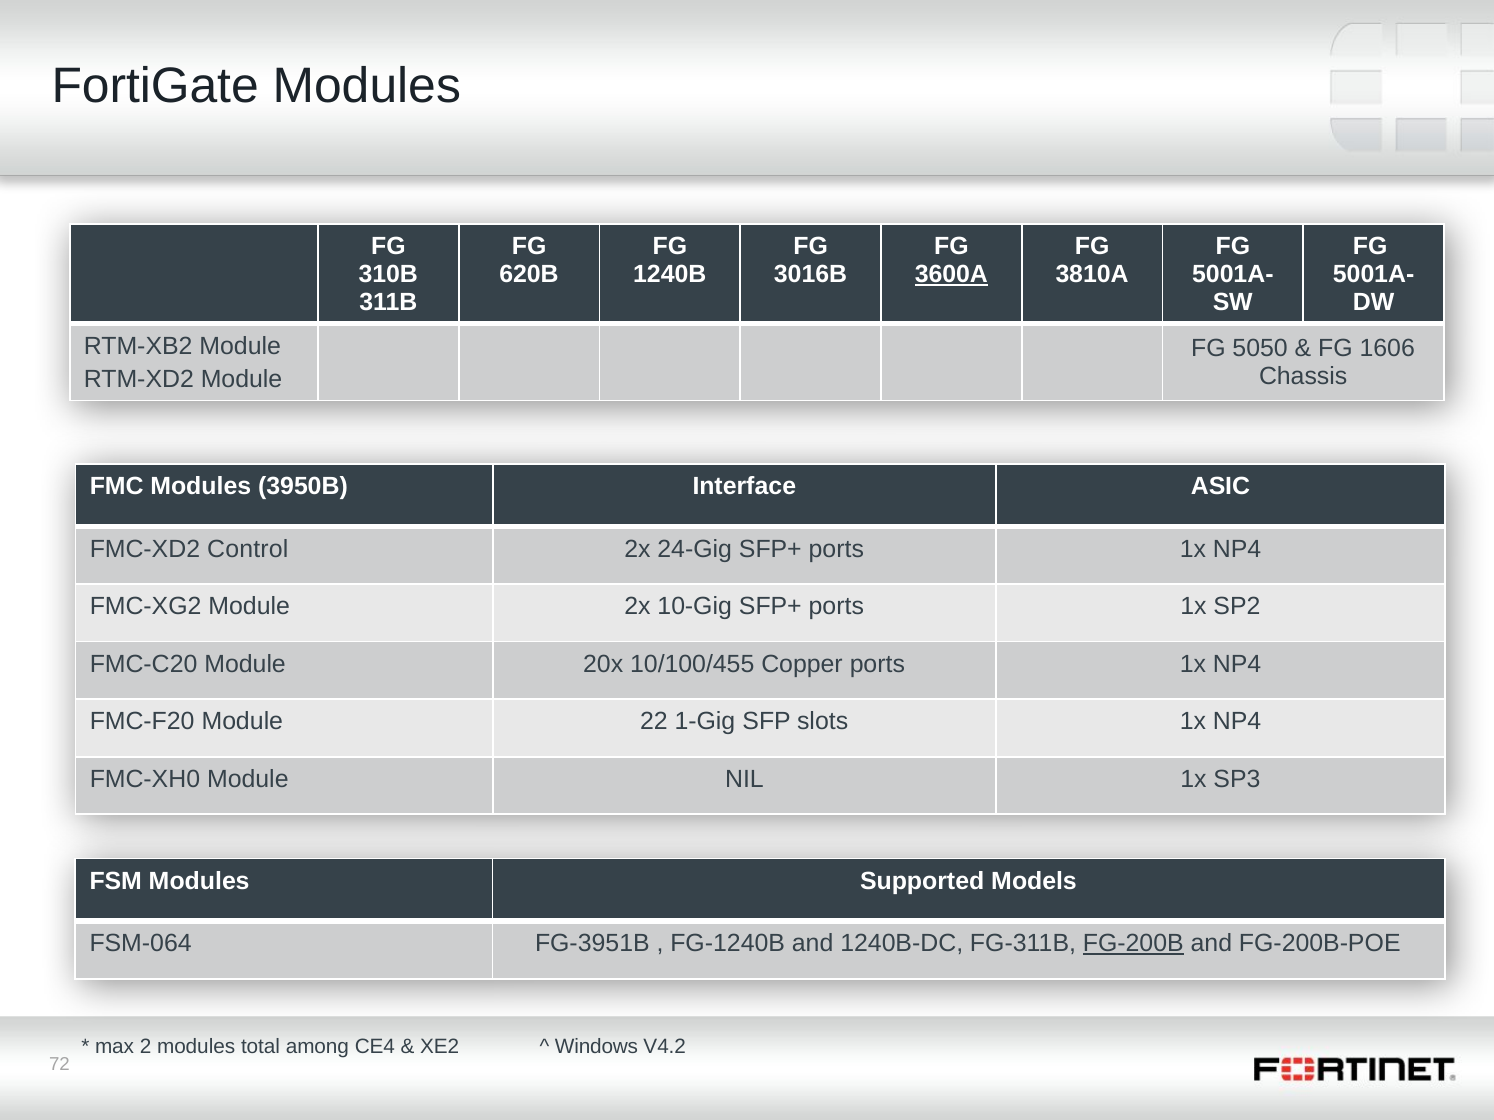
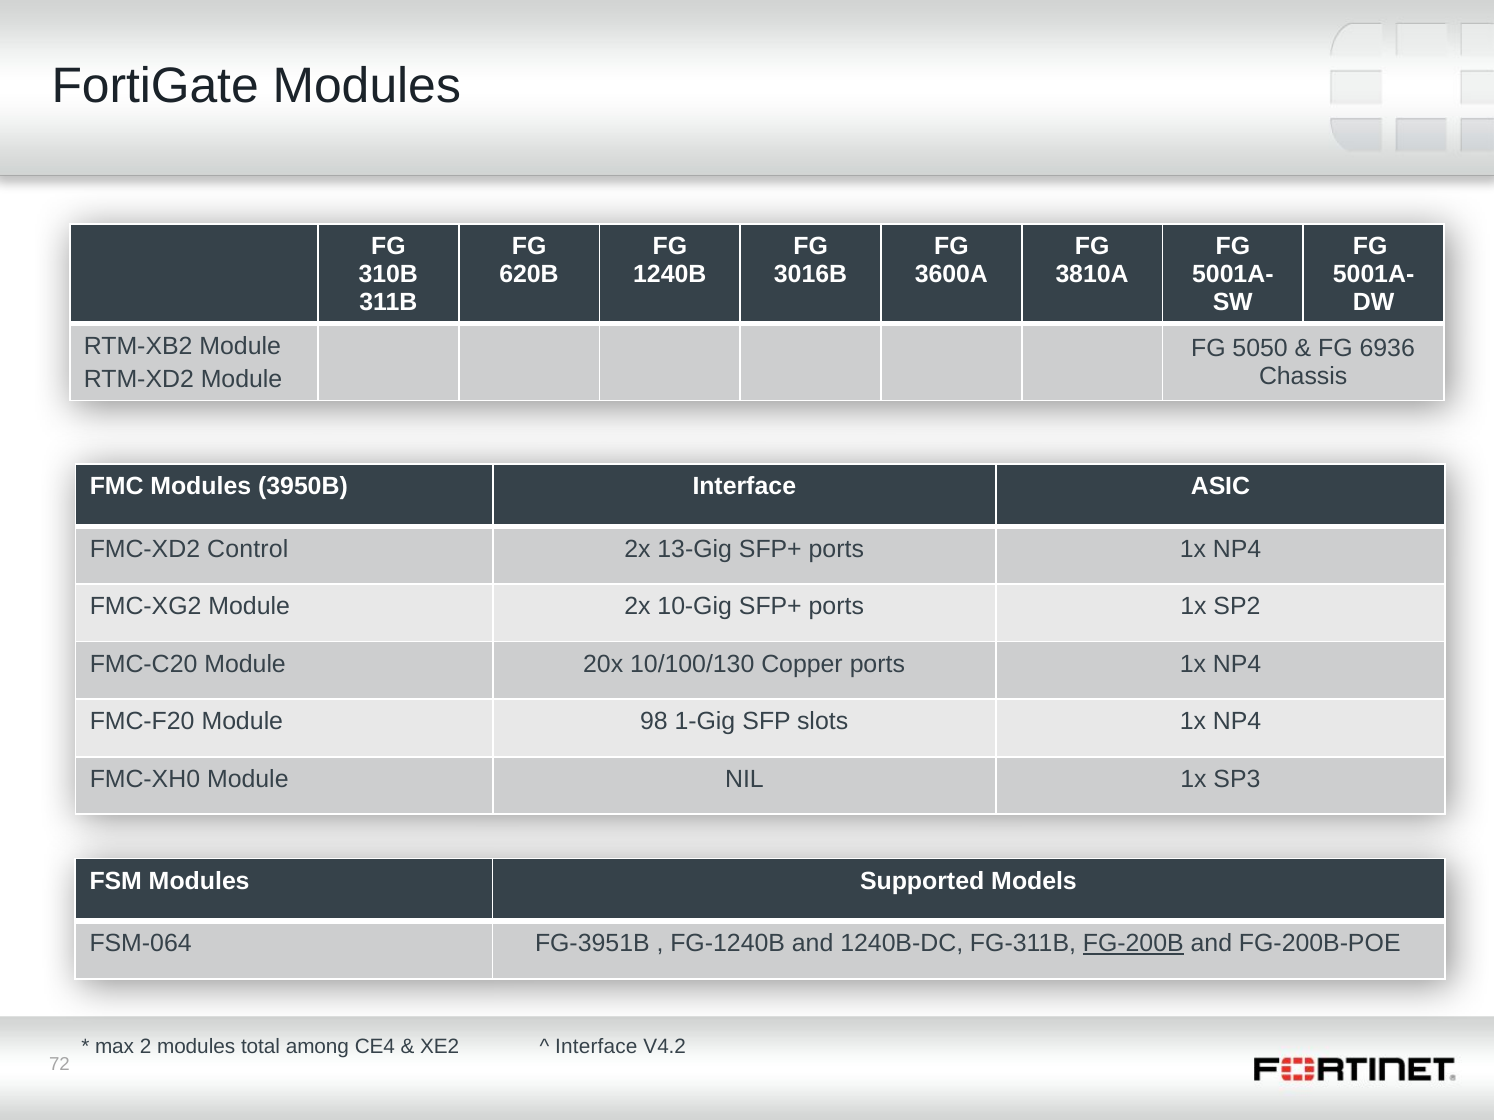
3600A underline: present -> none (951, 274)
1606: 1606 -> 6936 (1387, 349)
24-Gig: 24-Gig -> 13-Gig (695, 549)
10/100/455: 10/100/455 -> 10/100/130 (692, 664)
22: 22 -> 98 (654, 722)
Windows: Windows -> Interface (596, 1047)
